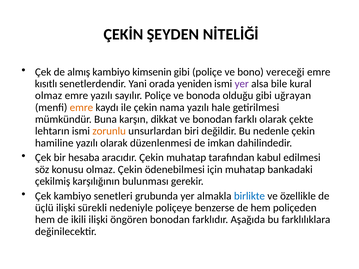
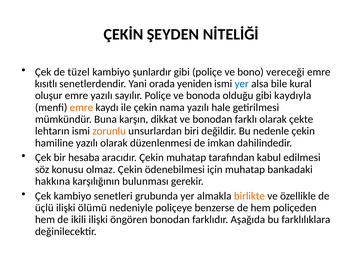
almış: almış -> tüzel (79, 72)
kimsenin: kimsenin -> şunlardır (152, 72)
yer colour: purple -> blue (242, 84)
olmaz: olmaz -> oluşur (49, 96)
uğrayan: uğrayan -> kaydıyla (293, 96)
çekilmiş: çekilmiş -> hakkına (53, 181)
birlikte colour: blue -> orange (249, 196)
sürekli: sürekli -> ölümü (92, 208)
